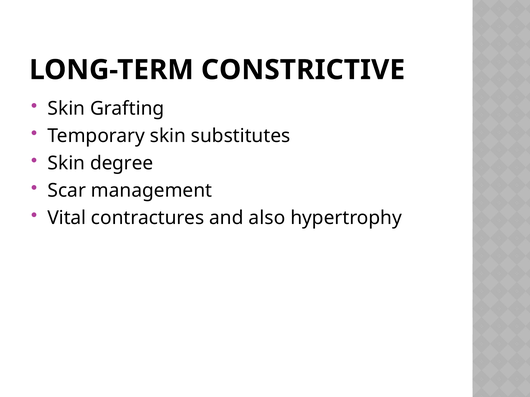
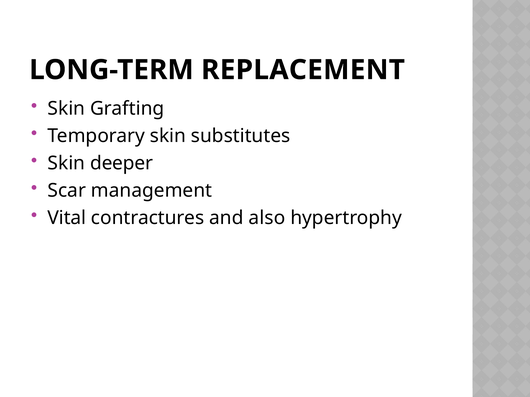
CONSTRICTIVE: CONSTRICTIVE -> REPLACEMENT (303, 70)
degree: degree -> deeper (122, 163)
